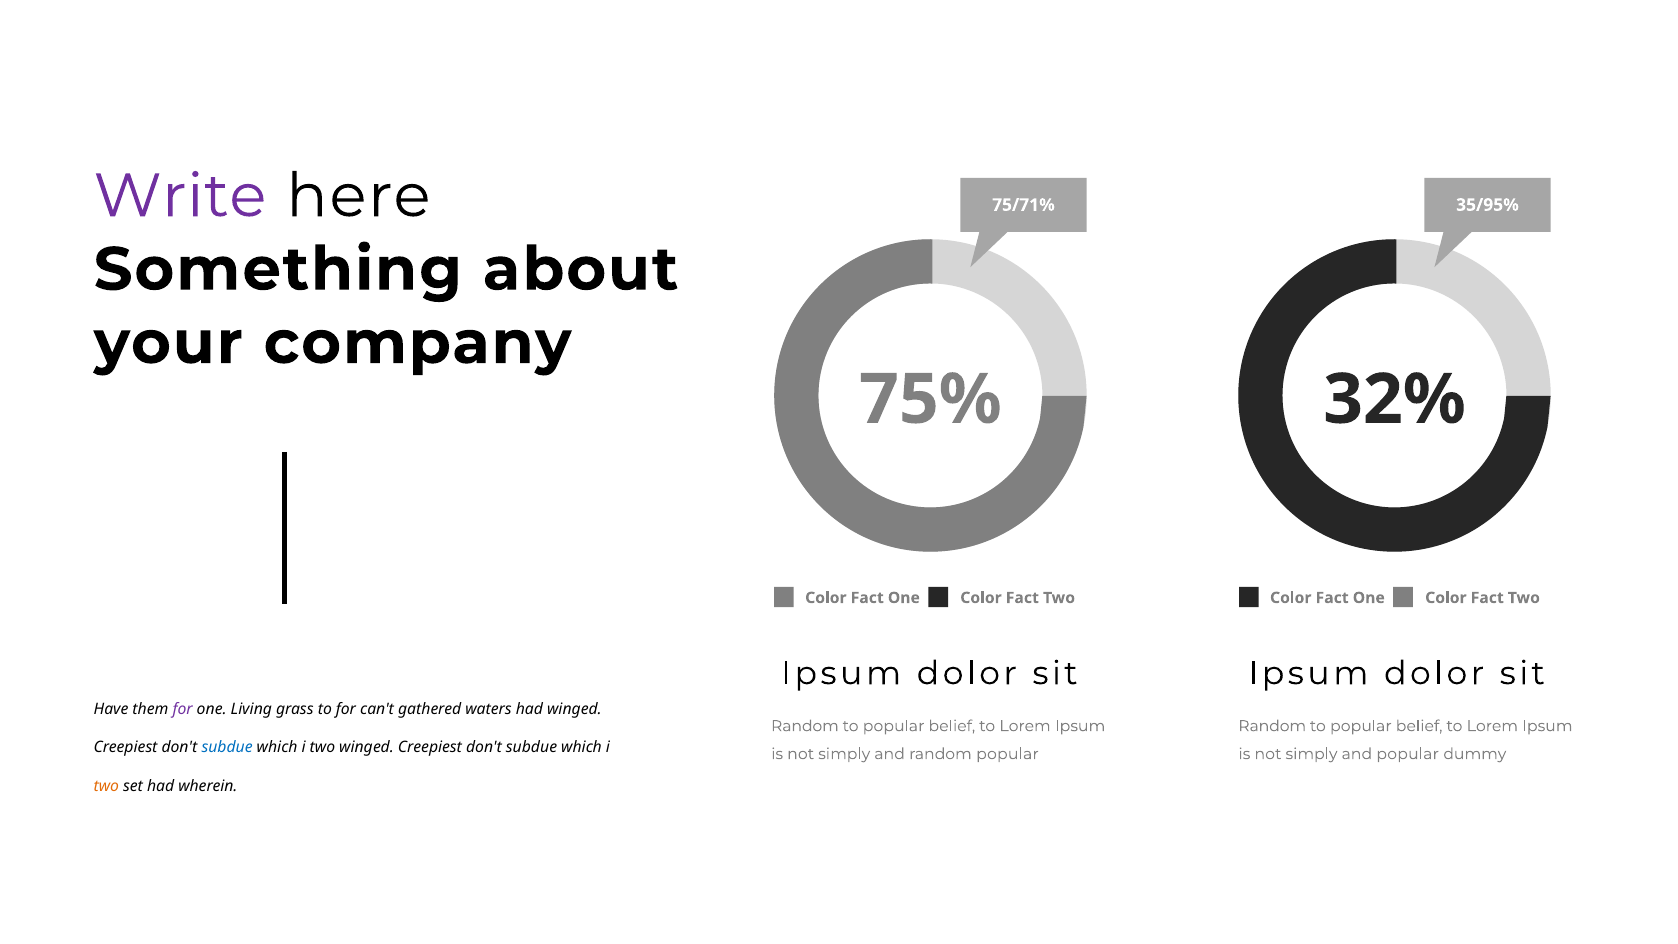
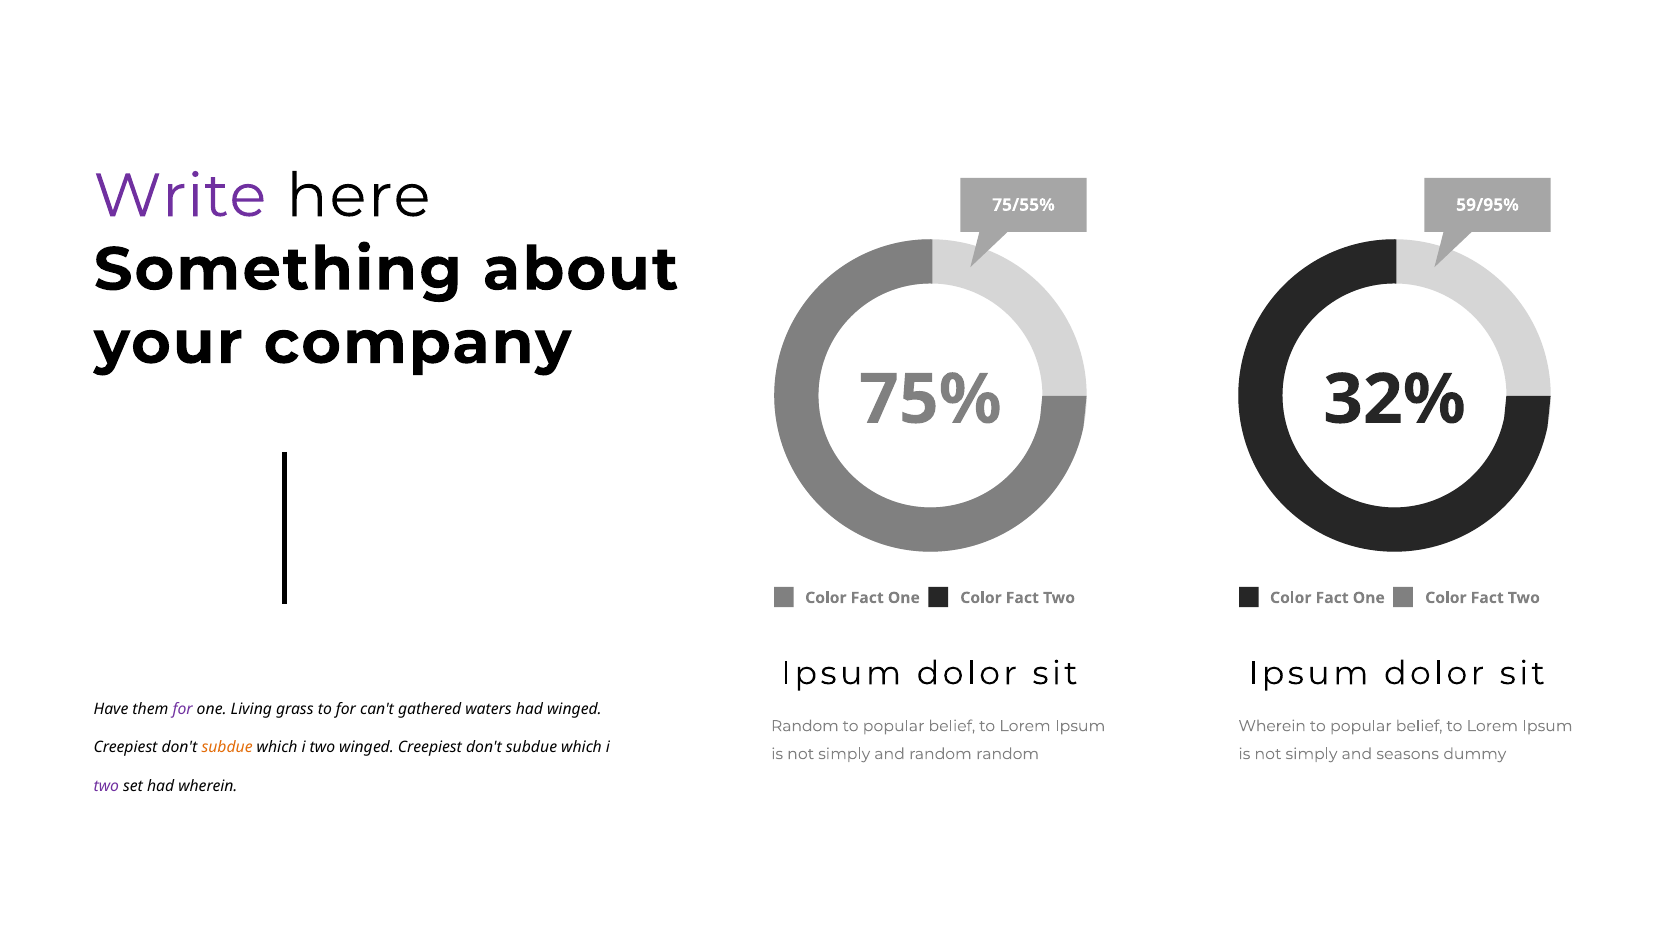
75/71%: 75/71% -> 75/55% (1023, 205)
35/95%: 35/95% -> 59/95% (1488, 205)
Random: Random -> Wherein (1272, 726)
subdue colour: blue -> orange (227, 748)
random popular: popular -> random (1008, 754)
and popular: popular -> seasons (1408, 754)
two colour: orange -> purple (106, 786)
